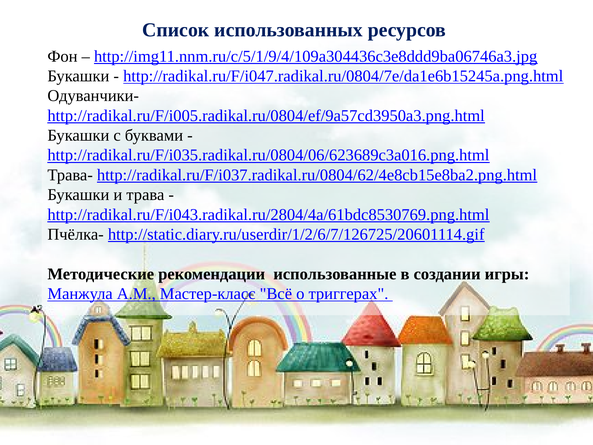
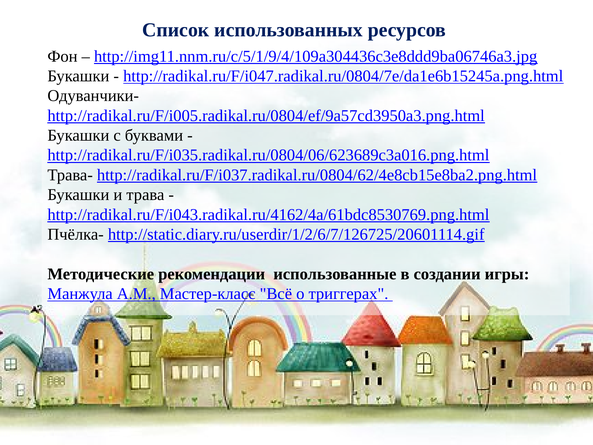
http://radikal.ru/F/i043.radikal.ru/2804/4a/61bdc8530769.png.html: http://radikal.ru/F/i043.radikal.ru/2804/4a/61bdc8530769.png.html -> http://radikal.ru/F/i043.radikal.ru/4162/4a/61bdc8530769.png.html (268, 214)
